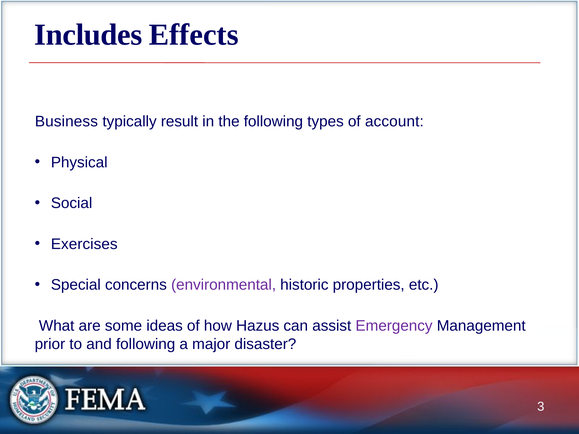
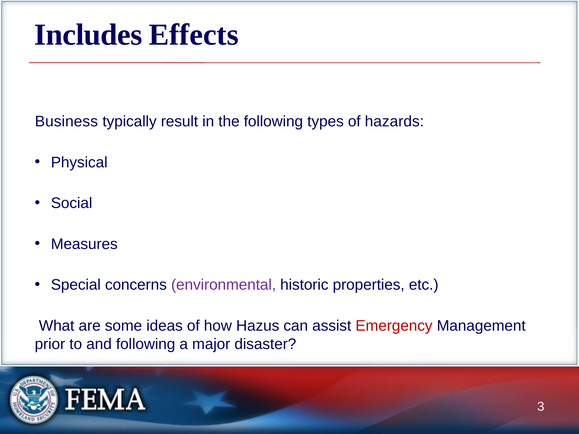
account: account -> hazards (394, 122)
Exercises: Exercises -> Measures (84, 244)
Emergency colour: purple -> red (394, 326)
